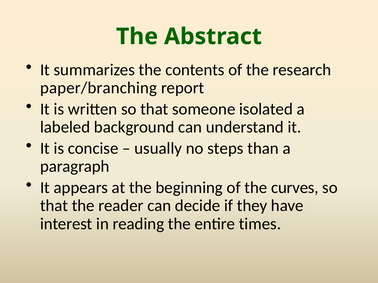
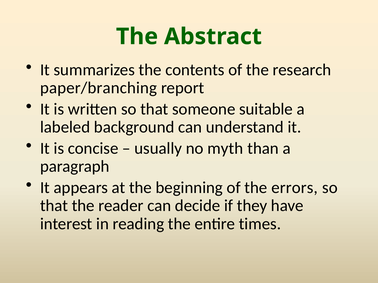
isolated: isolated -> suitable (266, 109)
steps: steps -> myth (225, 149)
curves: curves -> errors (295, 188)
